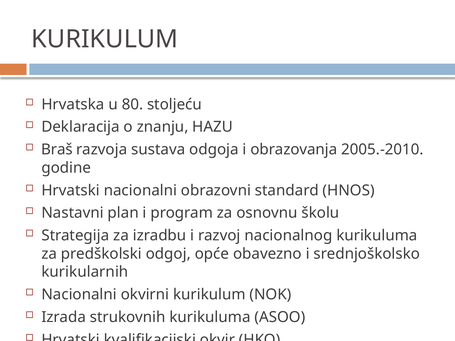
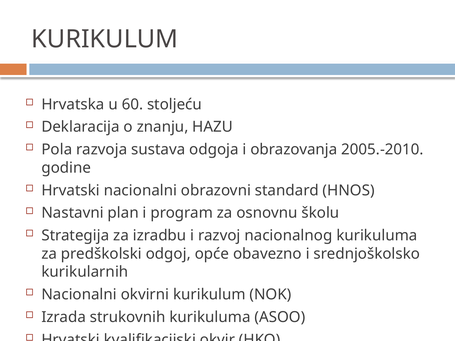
80: 80 -> 60 (132, 104)
Braš: Braš -> Pola (57, 150)
